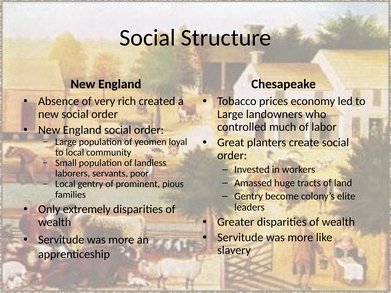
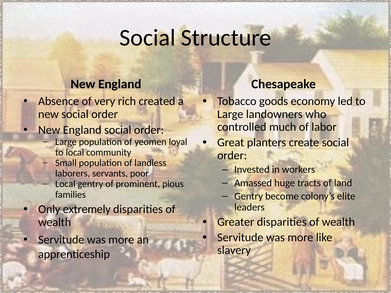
prices: prices -> goods (274, 101)
